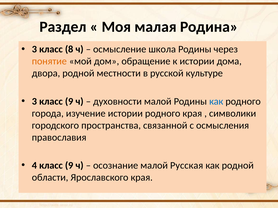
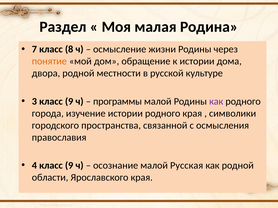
3: 3 -> 7 (34, 49)
школа: школа -> жизни (162, 49)
духовности: духовности -> программы (118, 102)
как colour: blue -> purple (216, 102)
